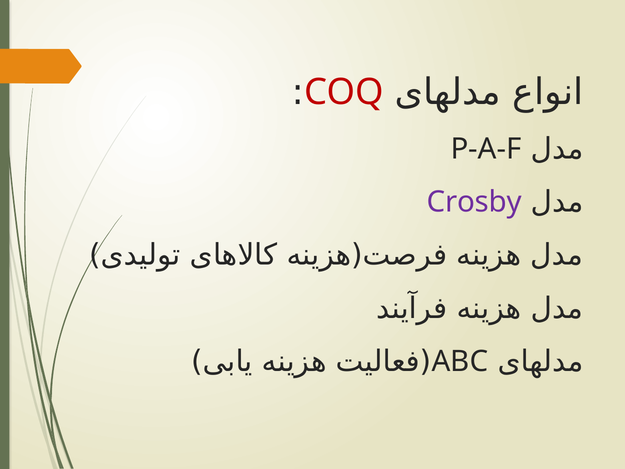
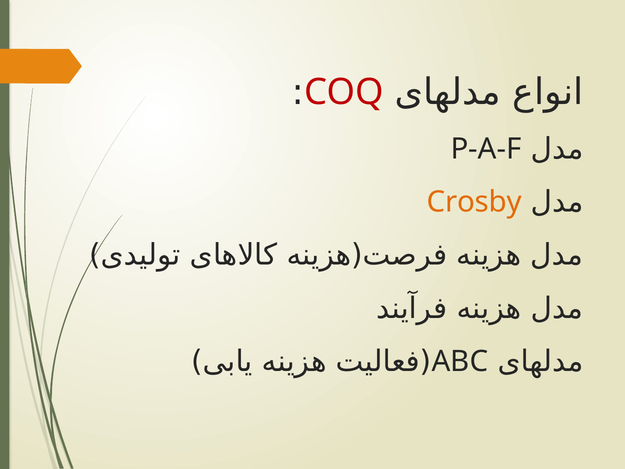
Crosby colour: purple -> orange (474, 202)
